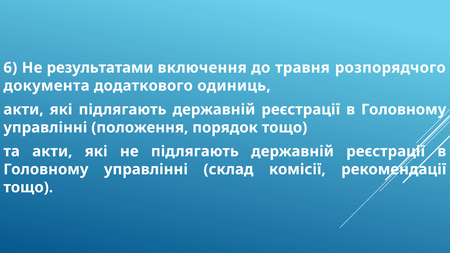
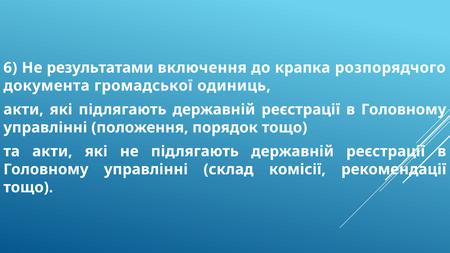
травня: травня -> крапка (303, 68)
додаткового: додаткового -> громадської (143, 86)
